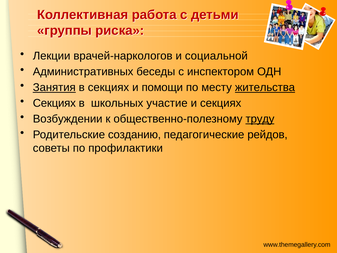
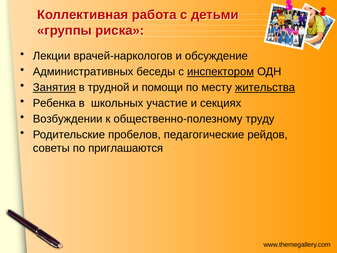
социальной: социальной -> обсуждение (216, 56)
инспектором underline: none -> present (221, 72)
в секциях: секциях -> трудной (109, 87)
Секциях: Секциях -> Ребенка (54, 103)
труду underline: present -> none (260, 119)
созданию: созданию -> пробелов (134, 135)
профилактики: профилактики -> приглашаются (126, 148)
